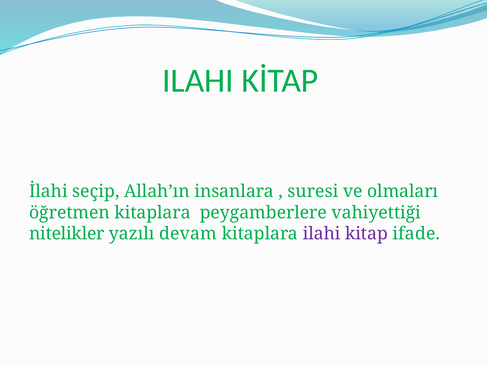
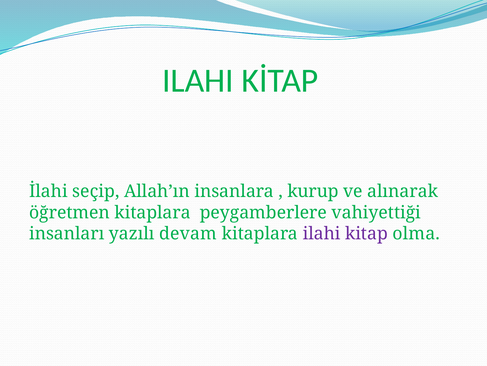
suresi: suresi -> kurup (313, 191)
olmaları: olmaları -> alınarak (403, 191)
nitelikler: nitelikler -> insanları (67, 233)
ifade: ifade -> olma (416, 233)
